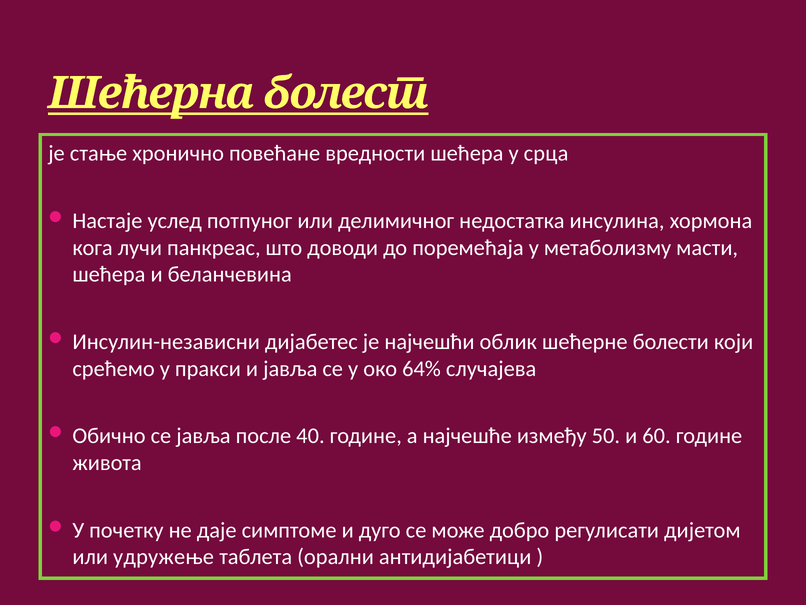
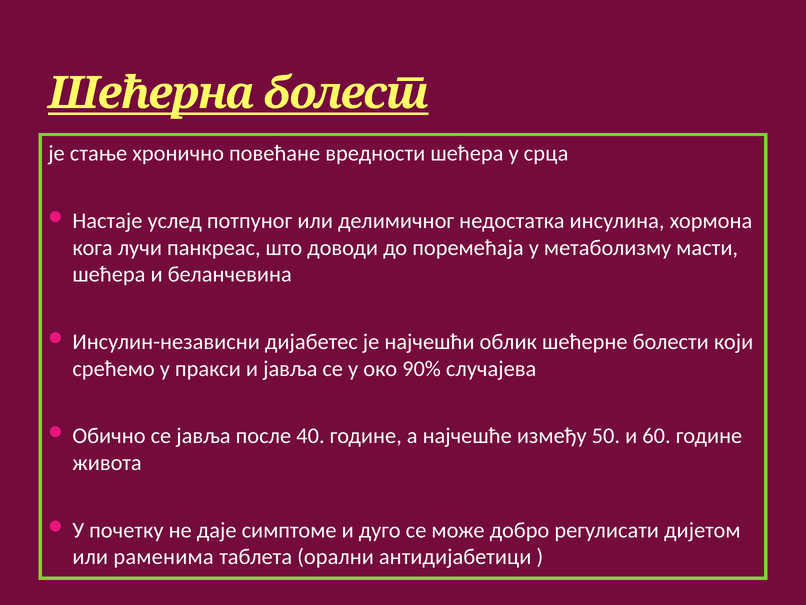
64%: 64% -> 90% (422, 368)
удружење: удружење -> раменима (164, 557)
